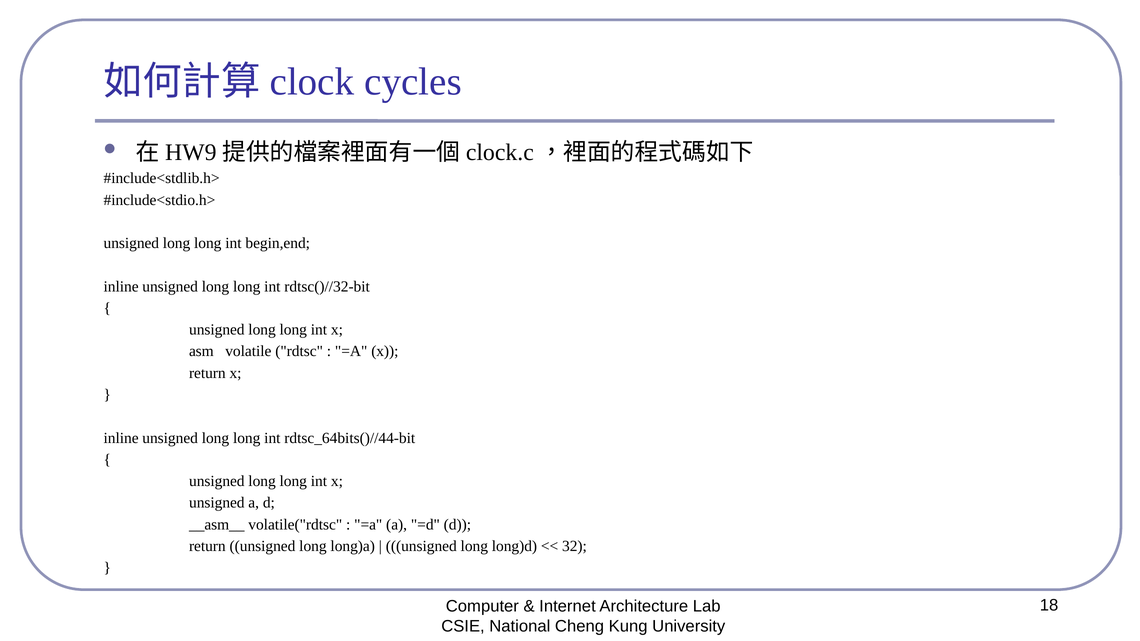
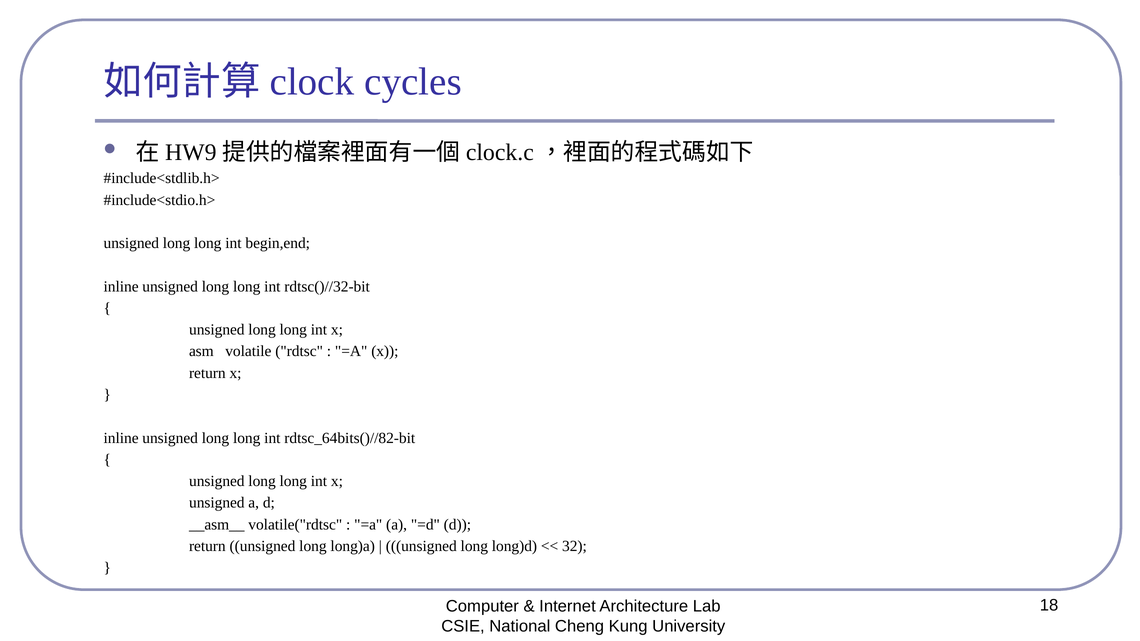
rdtsc_64bits()//44-bit: rdtsc_64bits()//44-bit -> rdtsc_64bits()//82-bit (350, 438)
